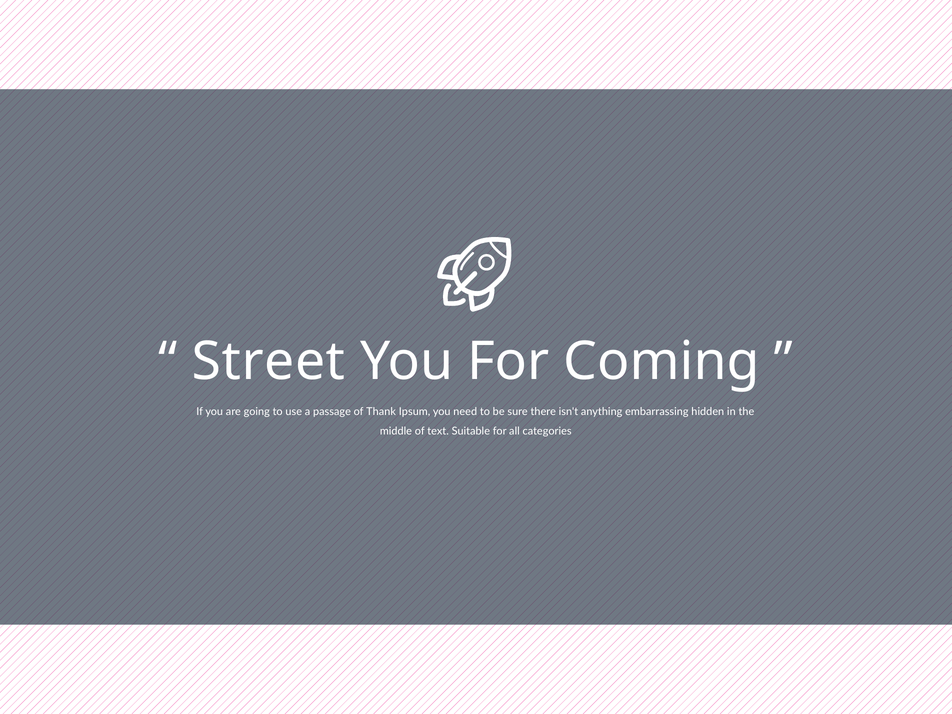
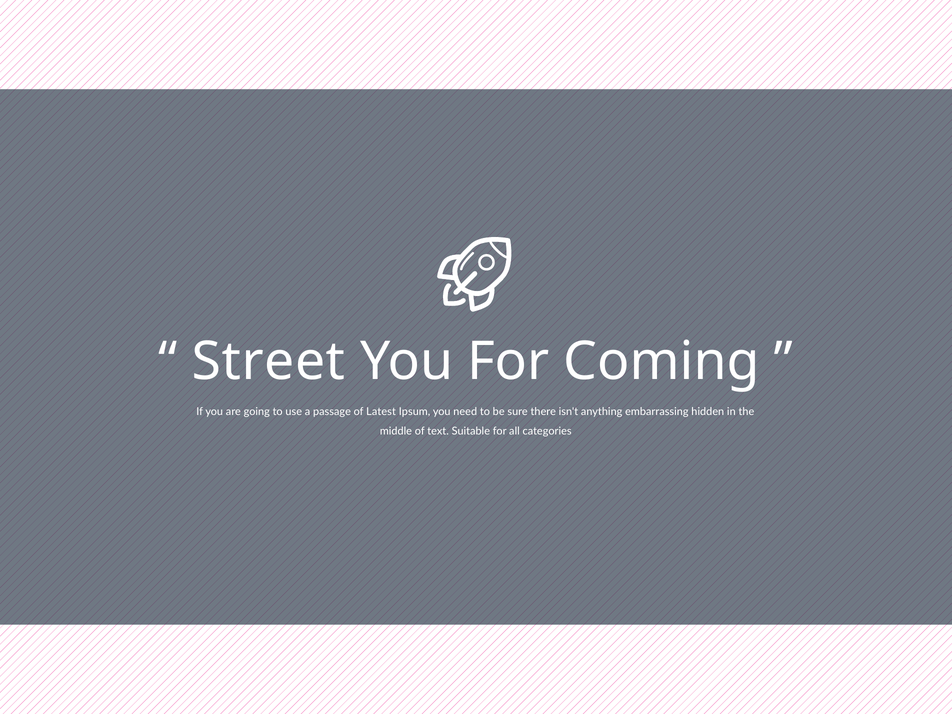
Thank: Thank -> Latest (381, 412)
